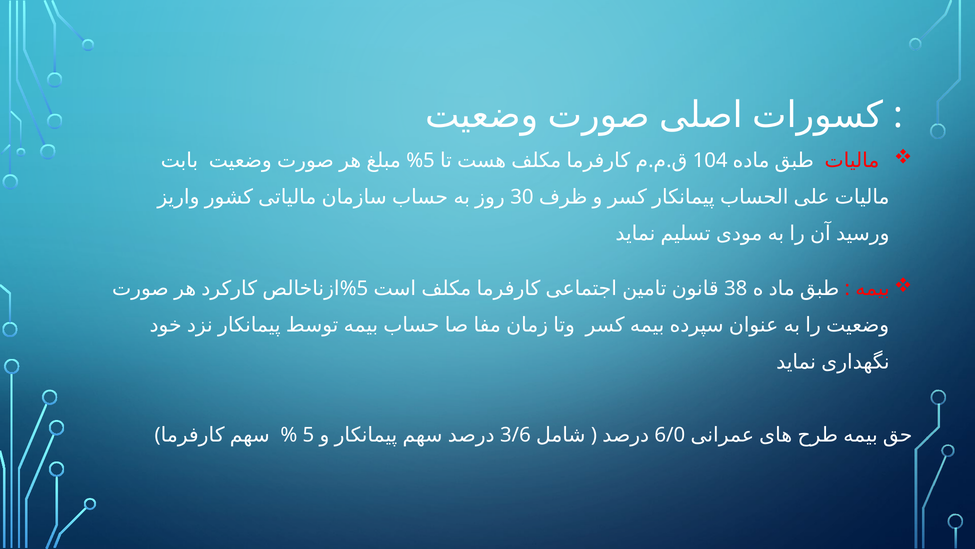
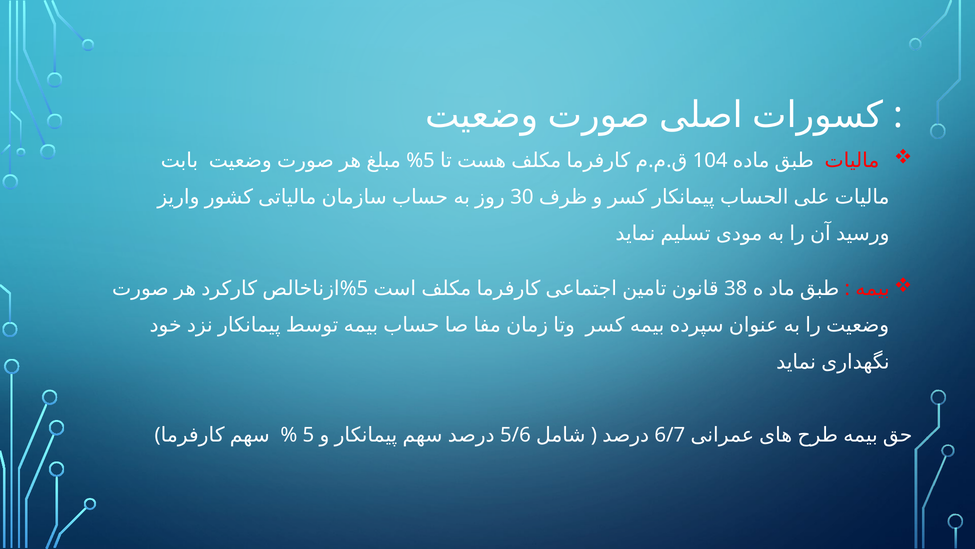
3/6: 3/6 -> 5/6 (515, 435)
6/0: 6/0 -> 6/7 (670, 435)
